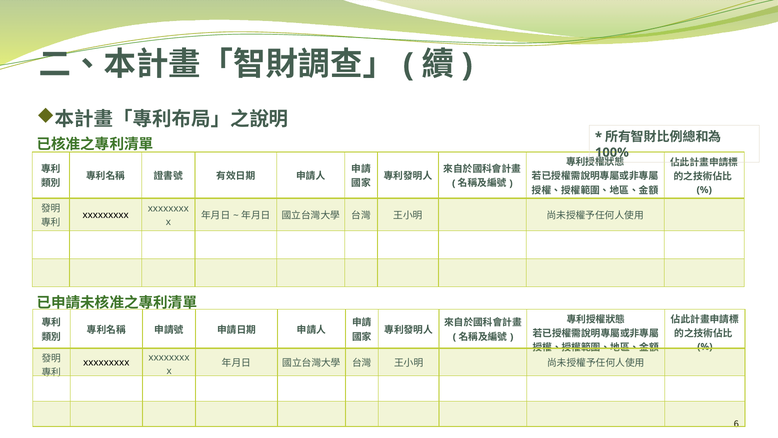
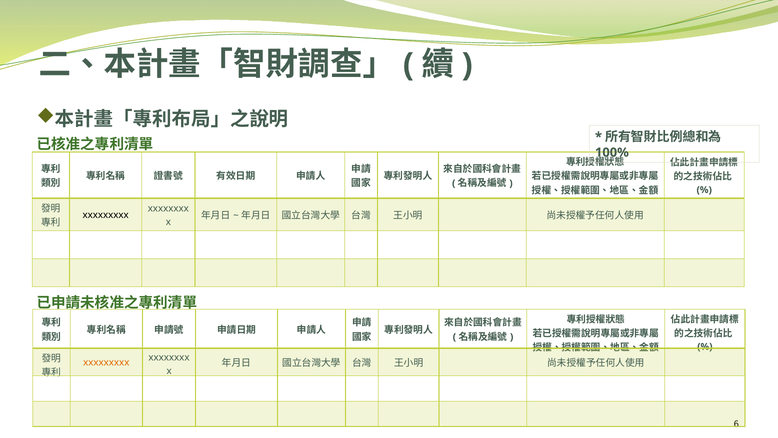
xxxxxxxxx colour: black -> orange (106, 362)
